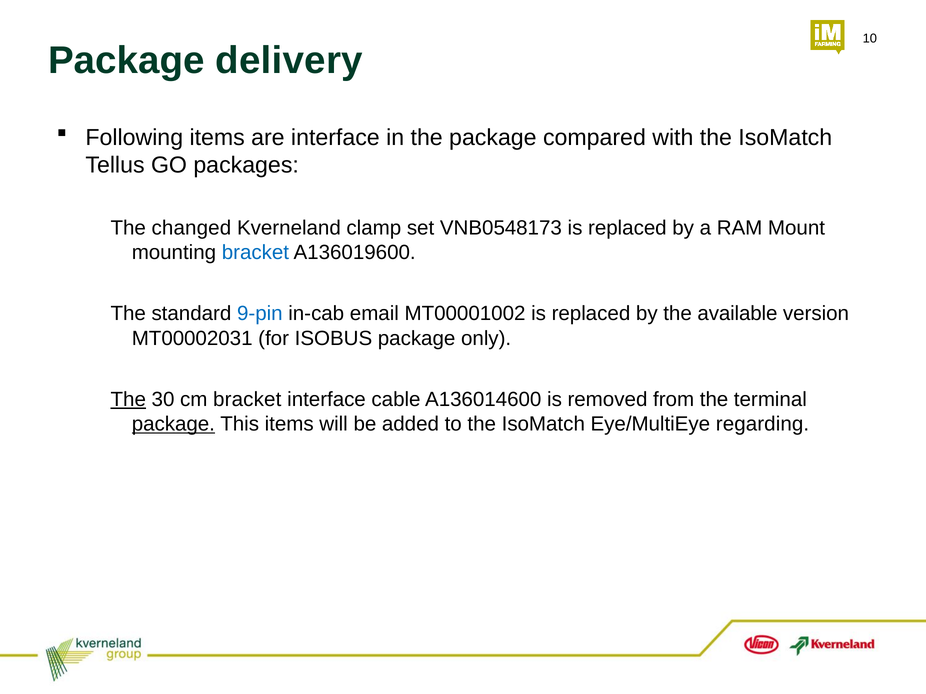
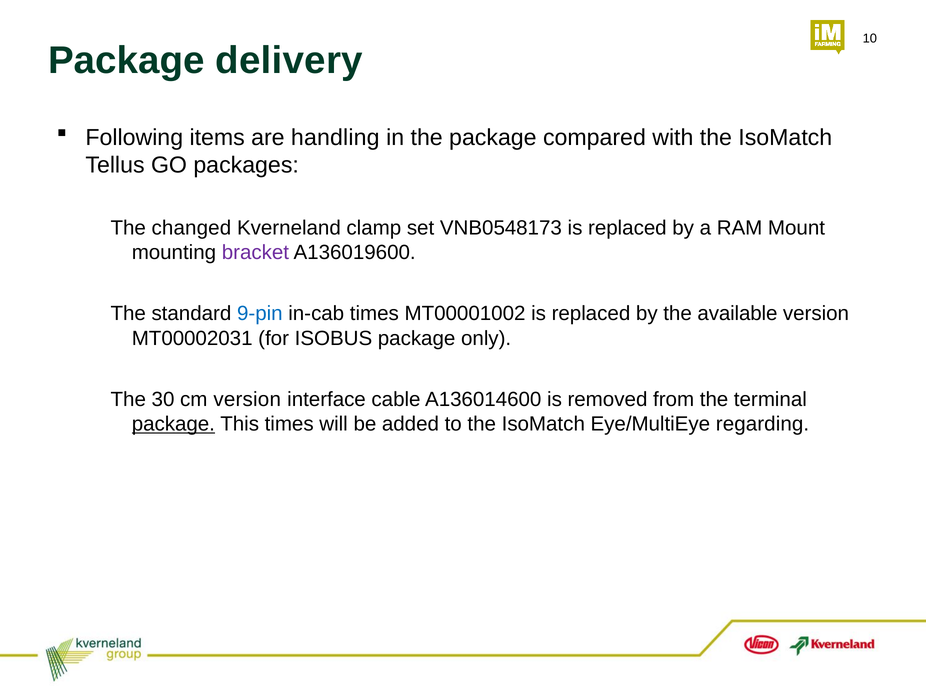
are interface: interface -> handling (335, 138)
bracket colour: blue -> purple (255, 253)
in-cab email: email -> times (374, 314)
The underline: present -> none (128, 400)
cm bracket: bracket -> version (247, 400)
This items: items -> times (289, 424)
